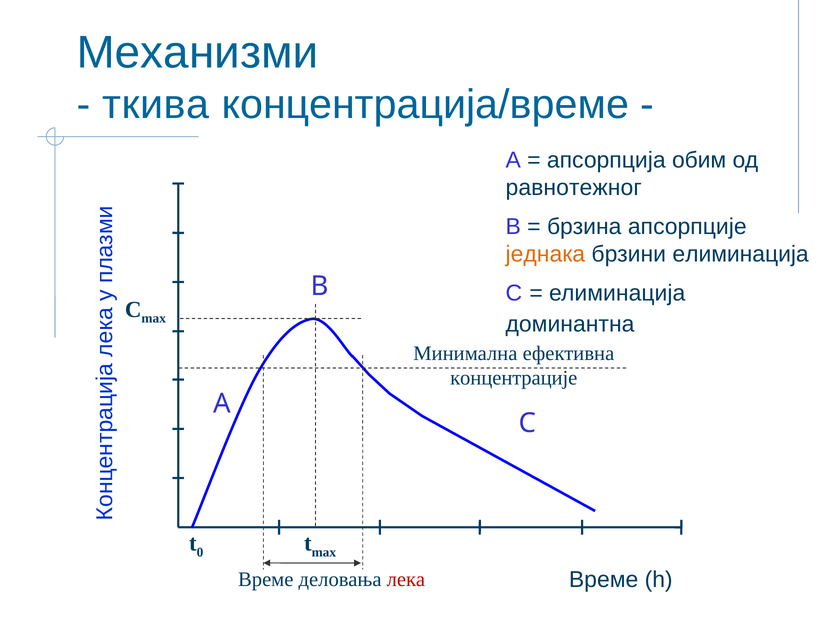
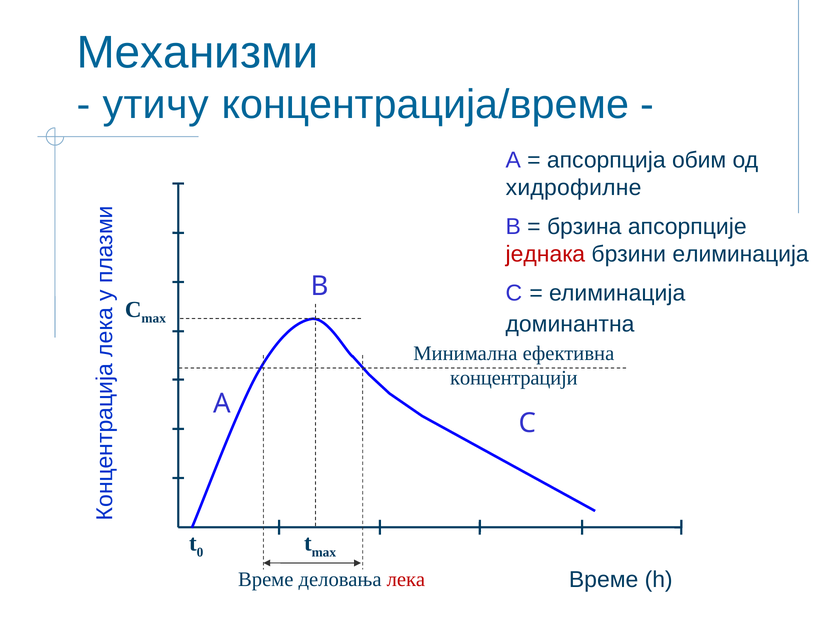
ткива: ткива -> утичу (156, 105)
равнотежног: равнотежног -> хидрофилне (574, 188)
једнака colour: orange -> red (545, 254)
концентрације: концентрације -> концентрацији (514, 378)
